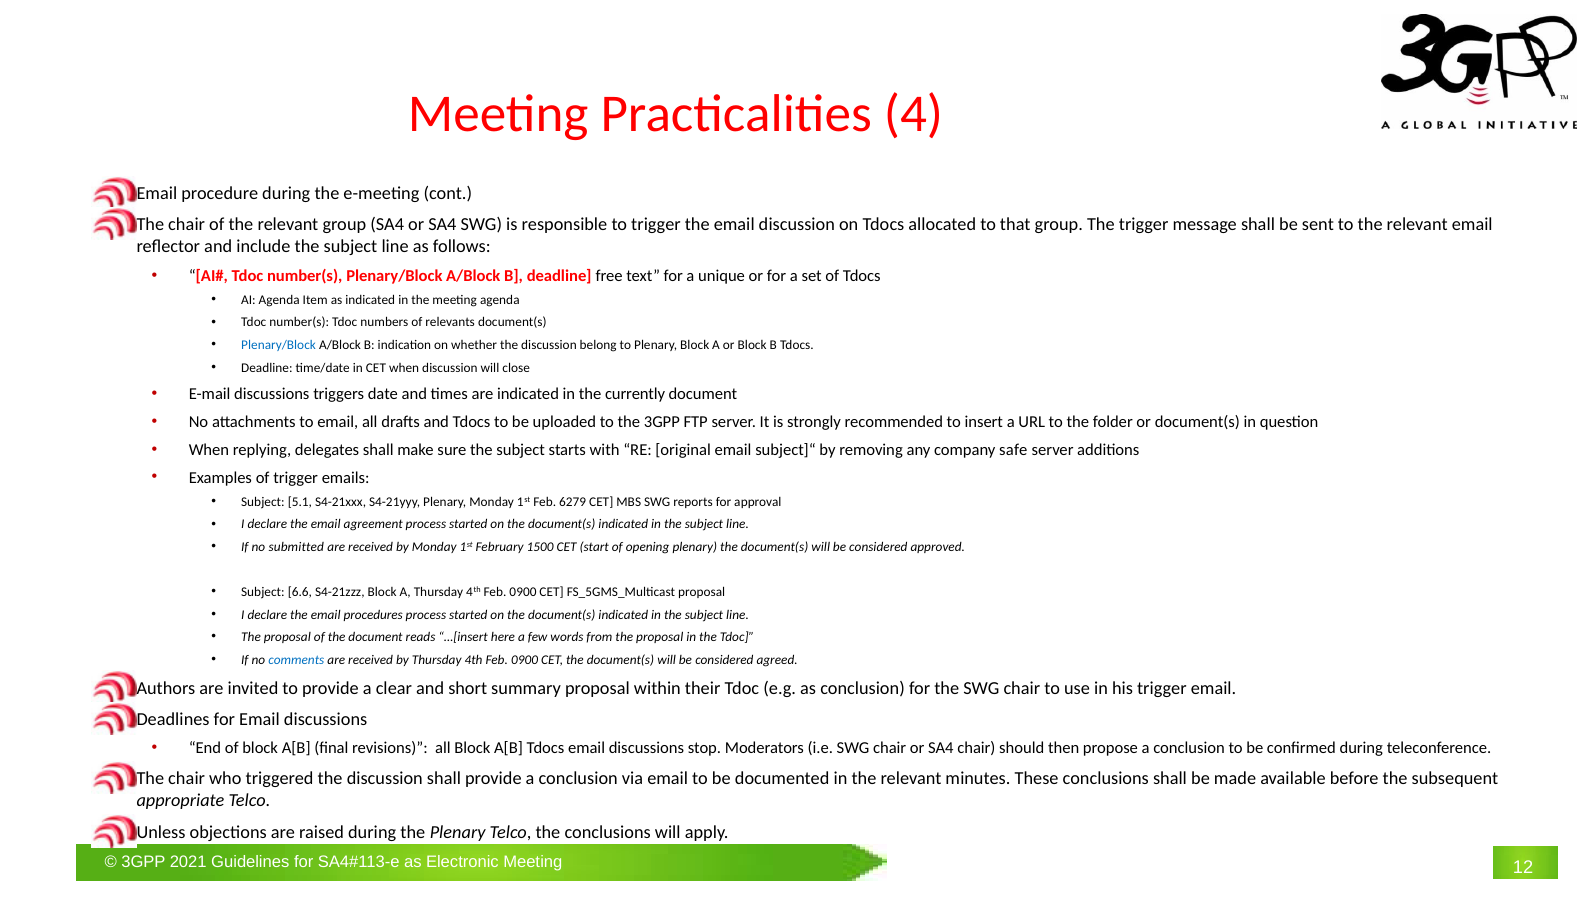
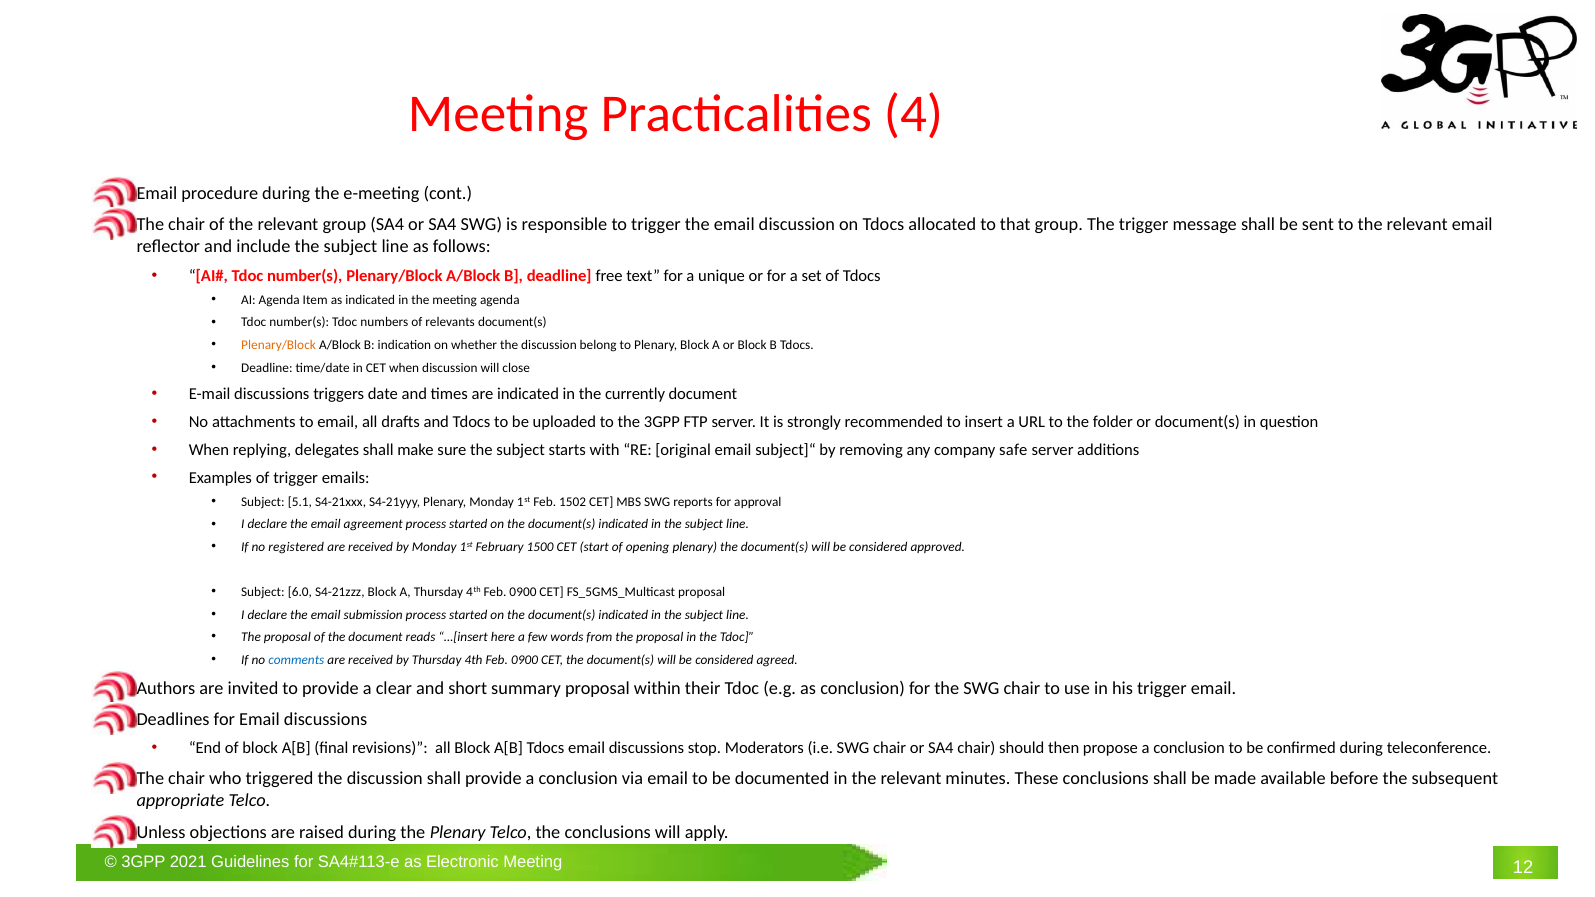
Plenary/Block colour: blue -> orange (279, 345)
6279: 6279 -> 1502 (573, 502)
submitted: submitted -> registered (296, 547)
6.6: 6.6 -> 6.0 (300, 592)
procedures: procedures -> submission (373, 615)
